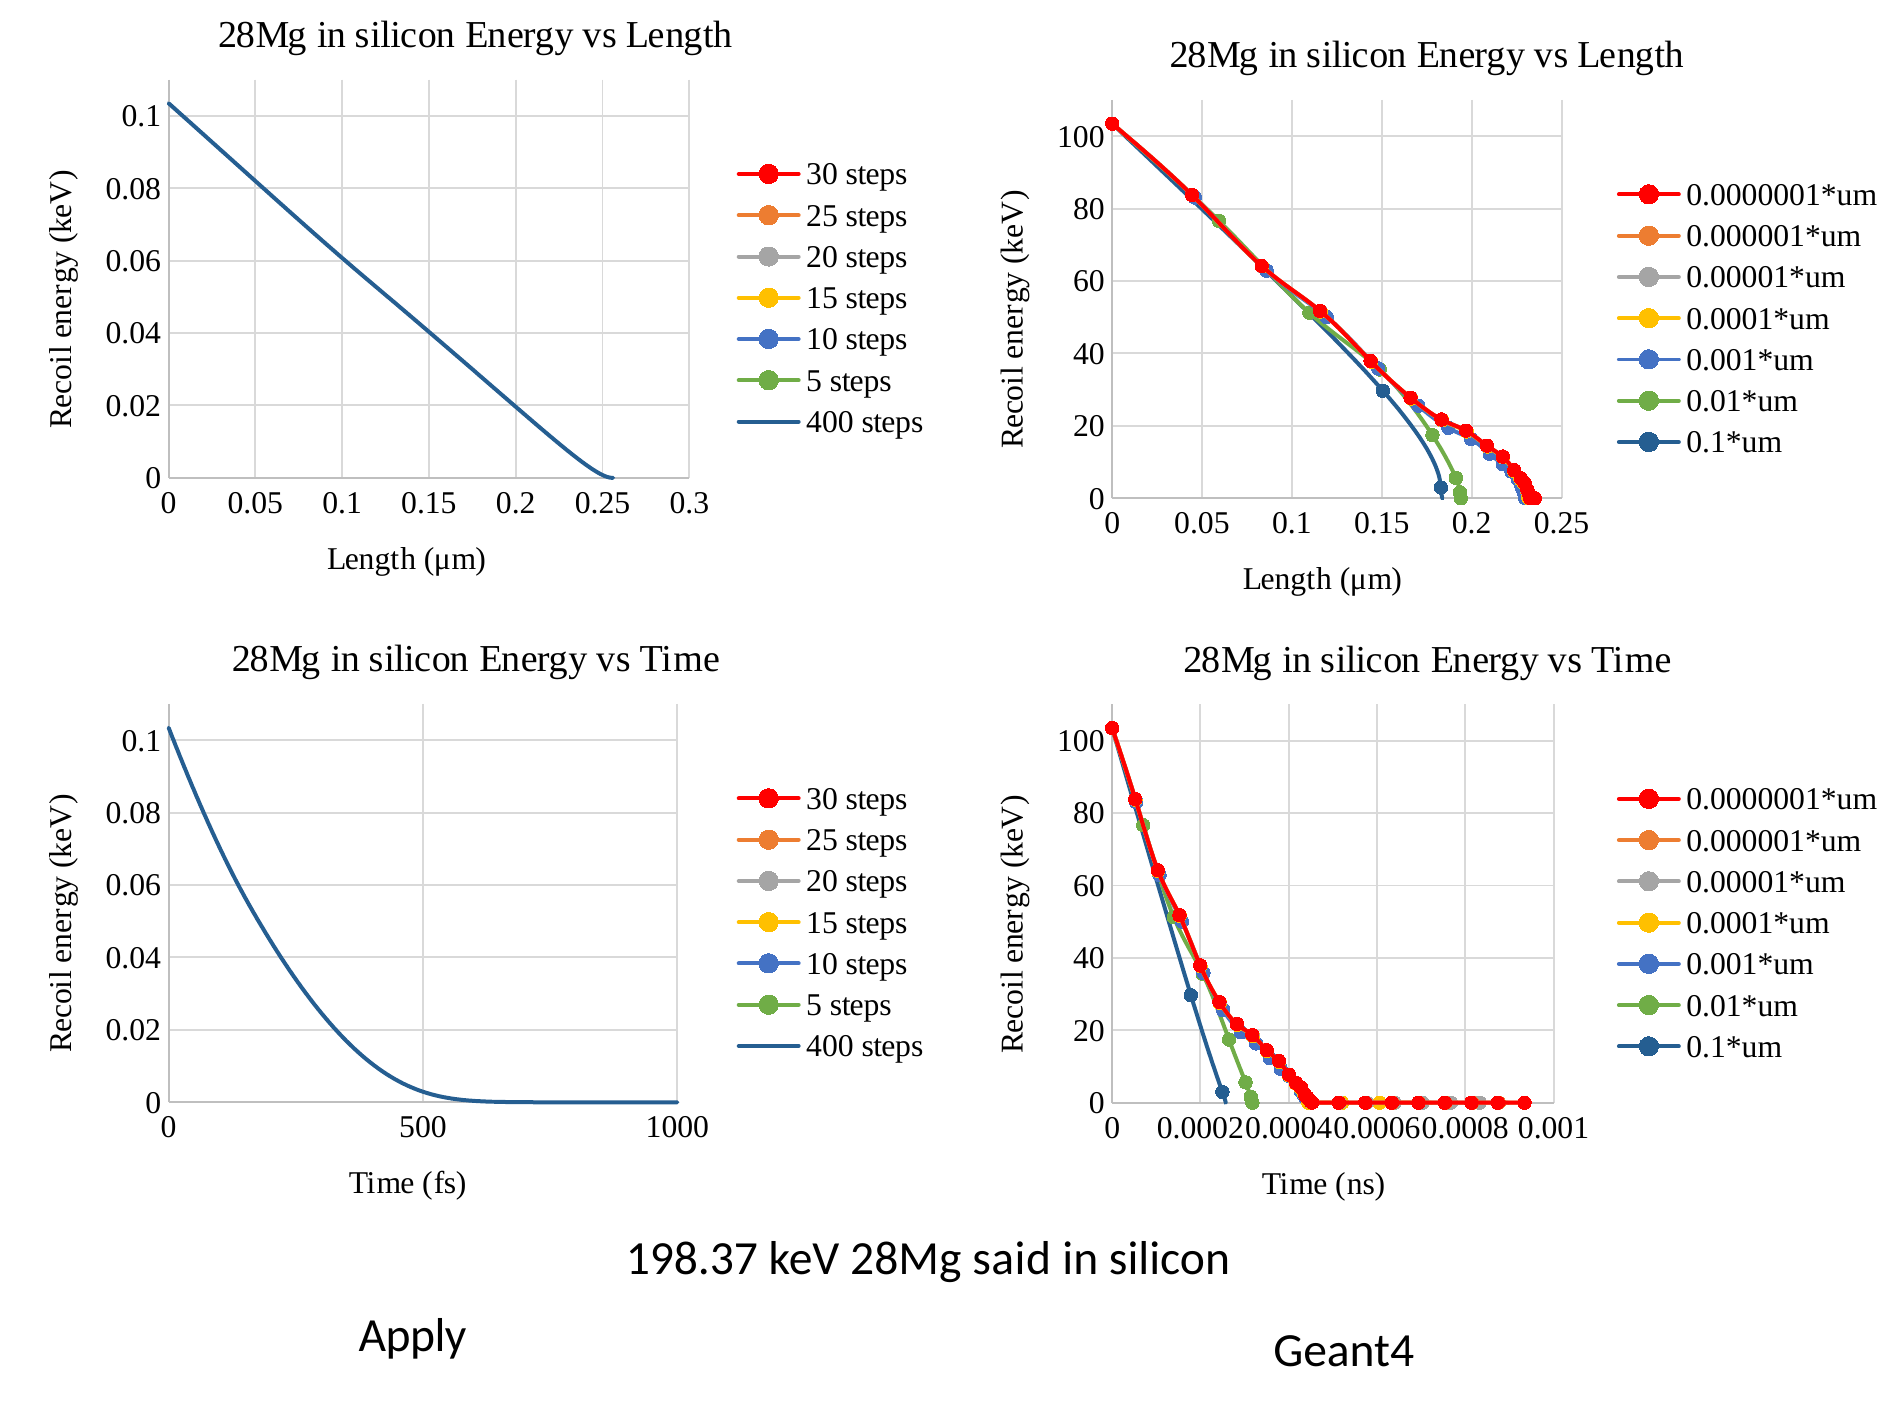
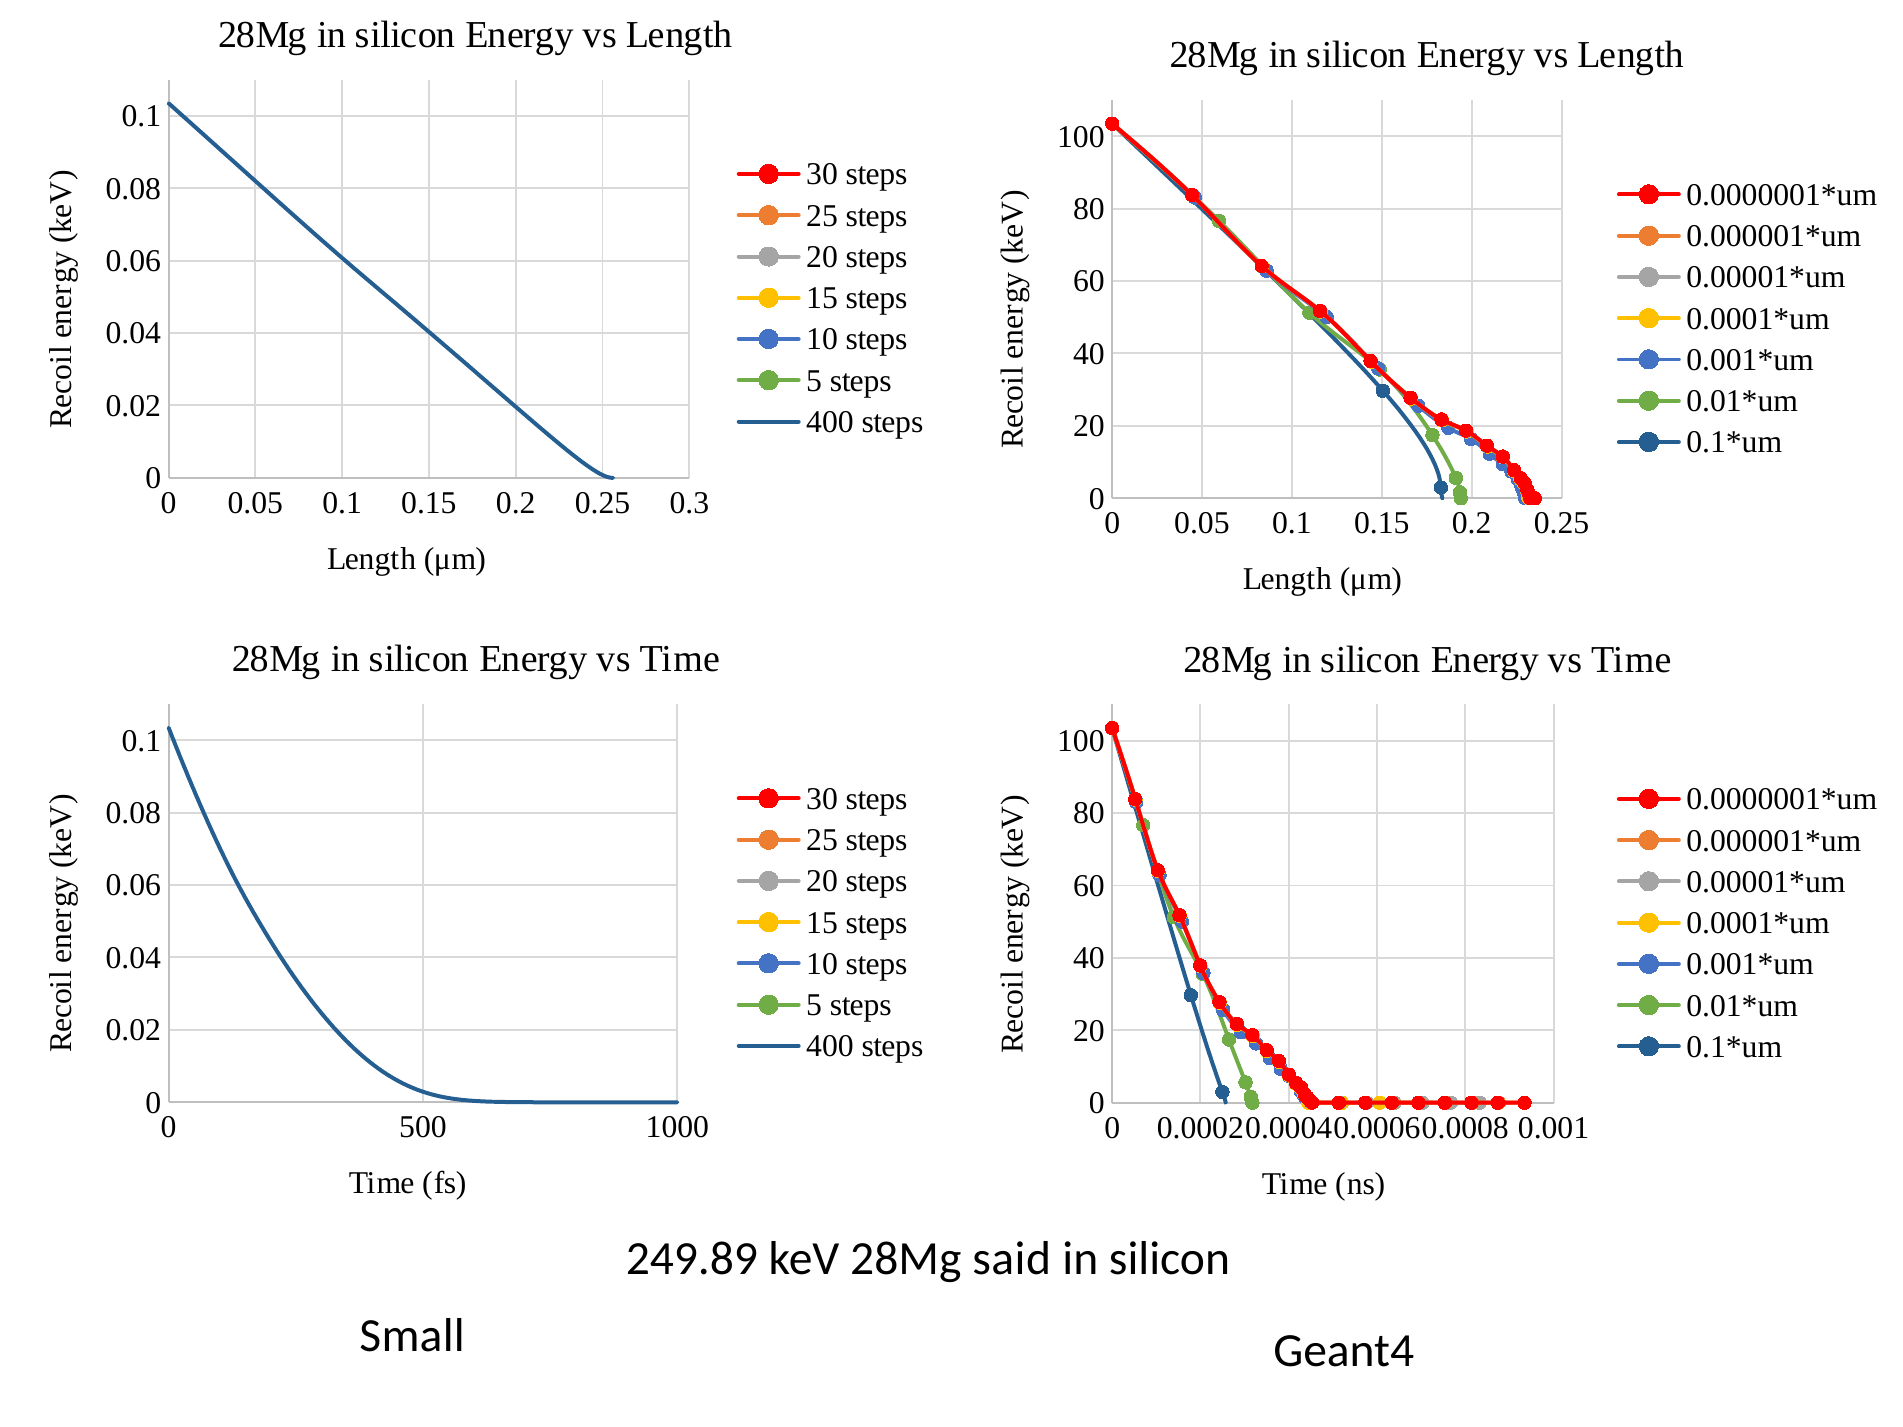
198.37: 198.37 -> 249.89 (692, 1259)
Apply: Apply -> Small (412, 1336)
